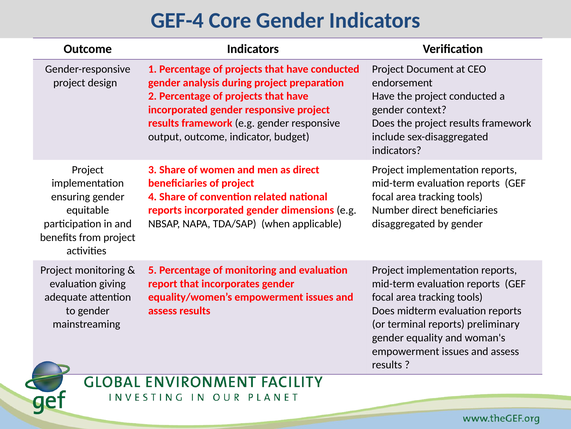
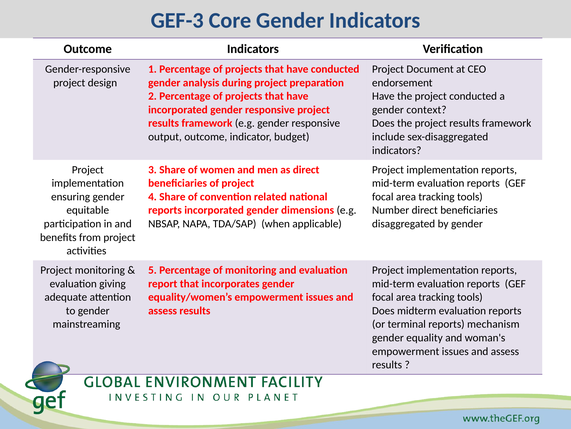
GEF-4: GEF-4 -> GEF-3 (177, 21)
preliminary: preliminary -> mechanism (493, 324)
